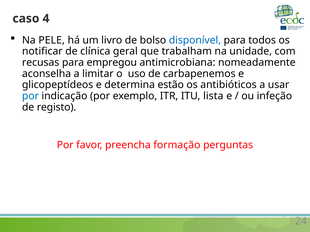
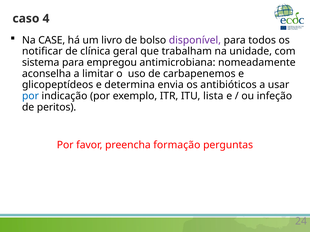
PELE: PELE -> CASE (52, 40)
disponível colour: blue -> purple (195, 40)
recusas: recusas -> sistema (41, 63)
estão: estão -> envia (171, 85)
registo: registo -> peritos (57, 107)
